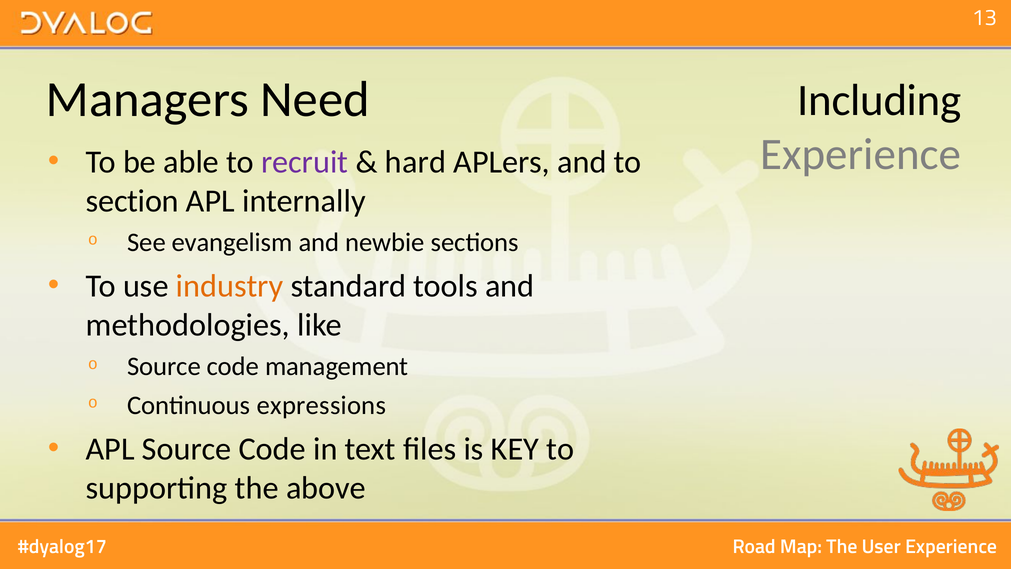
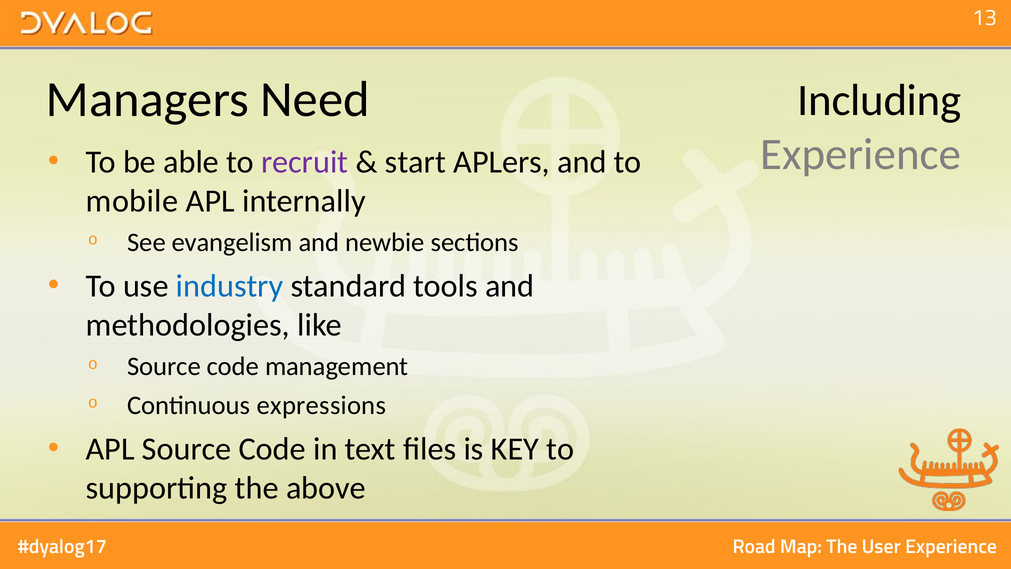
hard: hard -> start (415, 162)
section: section -> mobile (132, 201)
industry colour: orange -> blue (230, 286)
